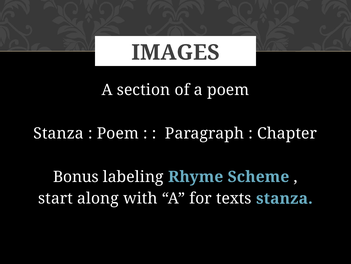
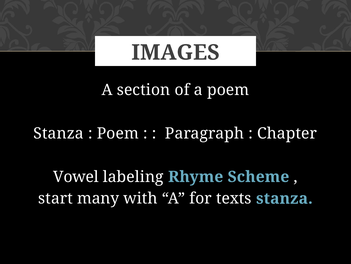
Bonus: Bonus -> Vowel (76, 176)
along: along -> many (98, 198)
